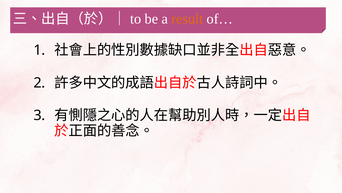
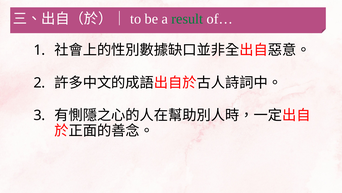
result colour: orange -> green (187, 19)
